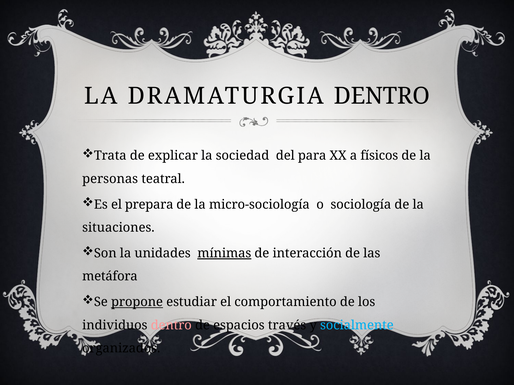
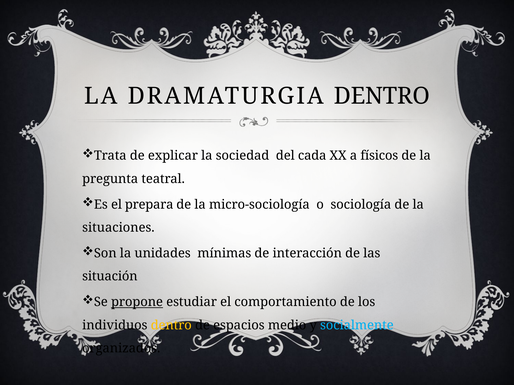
para: para -> cada (312, 156)
personas: personas -> pregunta (110, 179)
mínimas underline: present -> none (224, 254)
metáfora: metáfora -> situación (110, 277)
dentro colour: pink -> yellow (171, 326)
través: través -> medio (287, 326)
